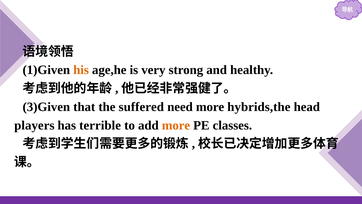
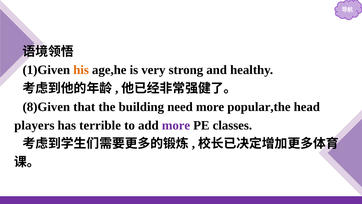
3)Given: 3)Given -> 8)Given (46, 107)
suffered: suffered -> building (141, 107)
hybrids,the: hybrids,the -> popular,the (259, 107)
more colour: orange -> purple (176, 125)
